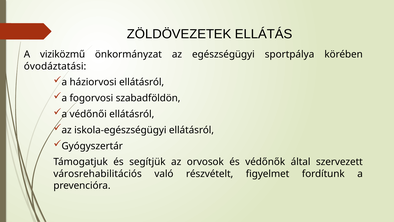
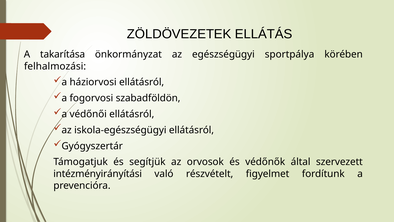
viziközmű: viziközmű -> takarítása (63, 54)
óvodáztatási: óvodáztatási -> felhalmozási (55, 66)
városrehabilitációs: városrehabilitációs -> intézményirányítási (98, 174)
